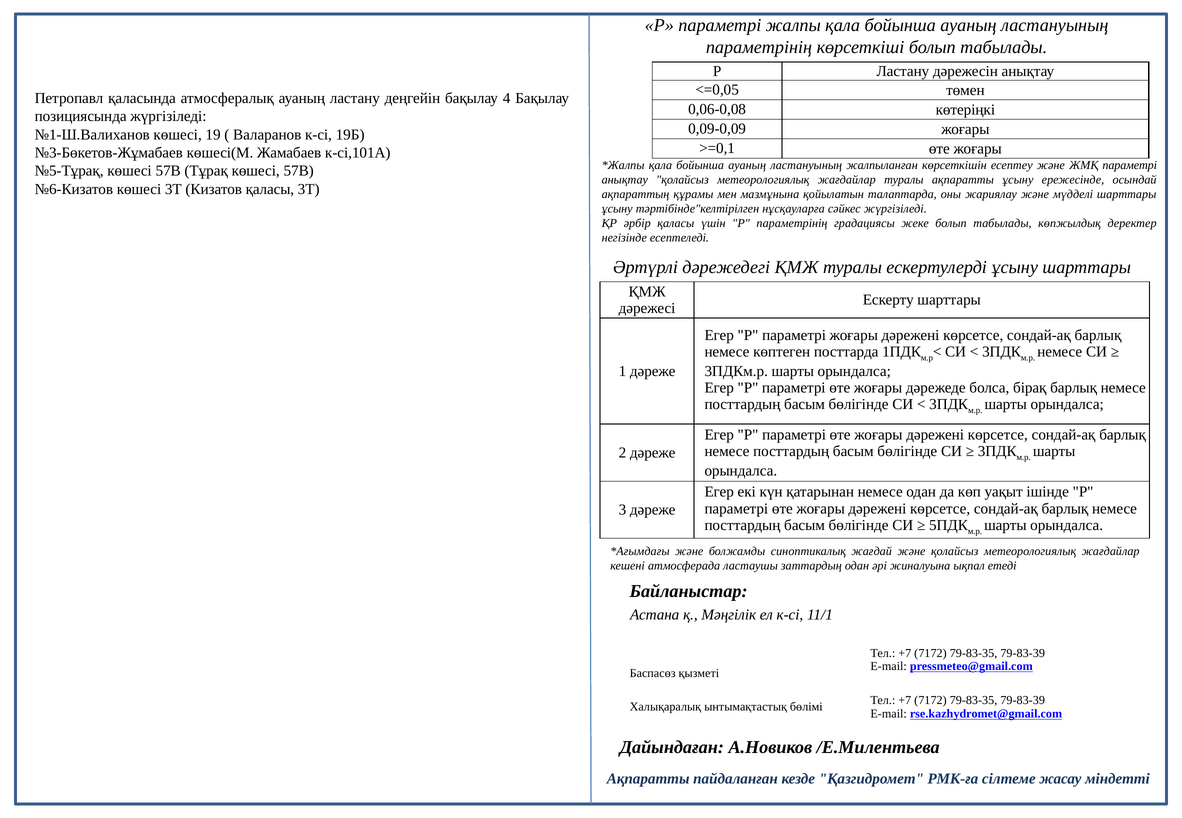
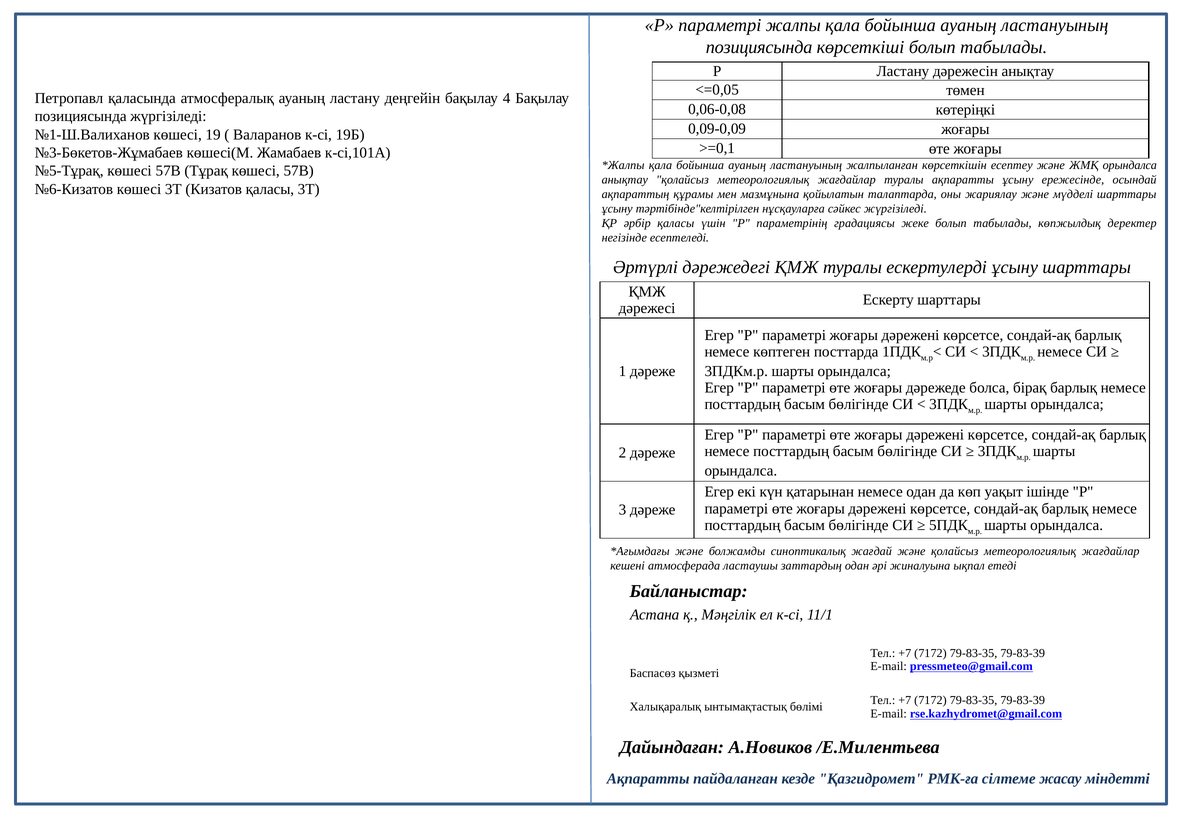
параметрінің: параметрінің -> позициясында (759, 47)
ЖМҚ параметрі: параметрі -> орындалса (1130, 165)
